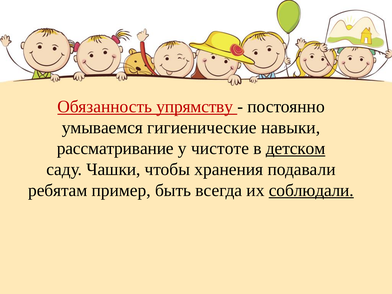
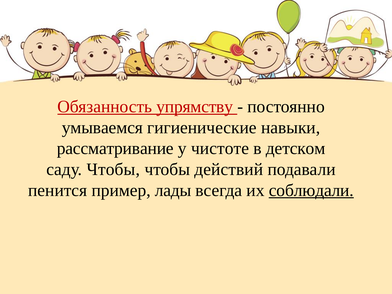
детском underline: present -> none (296, 148)
саду Чашки: Чашки -> Чтобы (113, 169)
хранения: хранения -> действий (229, 169)
ребятам: ребятам -> пенится (58, 190)
быть: быть -> лады (173, 190)
